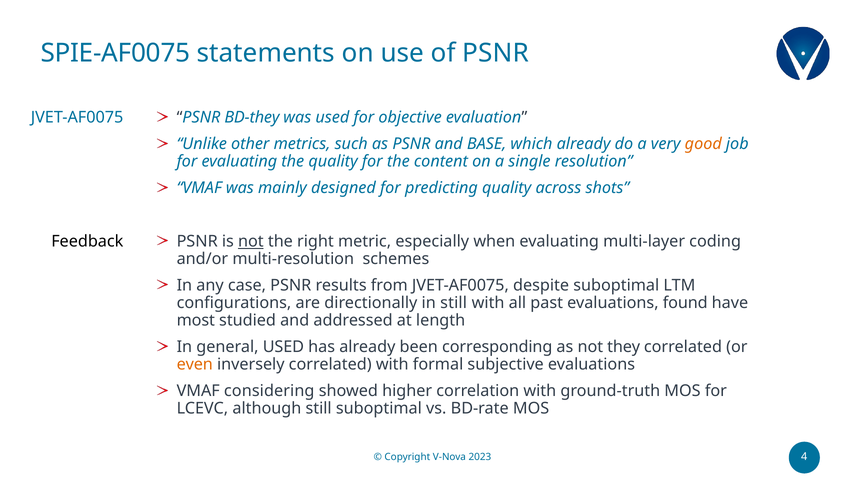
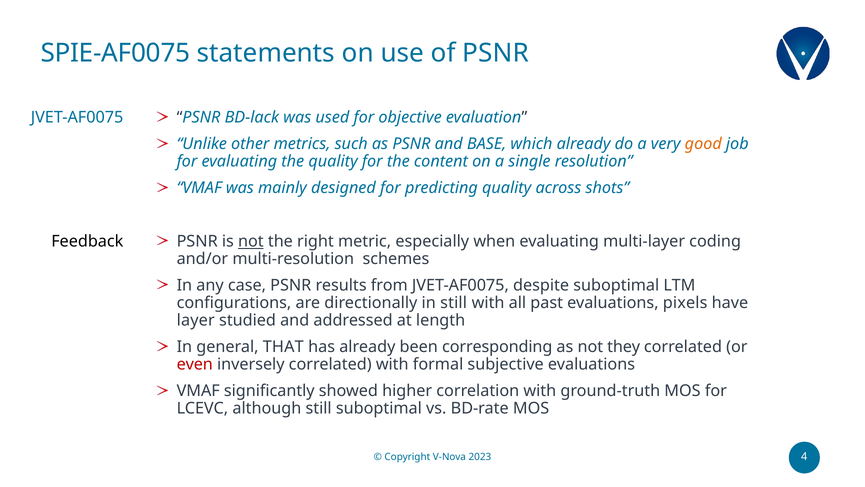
BD-they: BD-they -> BD-lack (252, 117)
found: found -> pixels (685, 303)
most: most -> layer (196, 320)
general USED: USED -> THAT (283, 347)
even colour: orange -> red (195, 364)
considering: considering -> significantly (269, 391)
